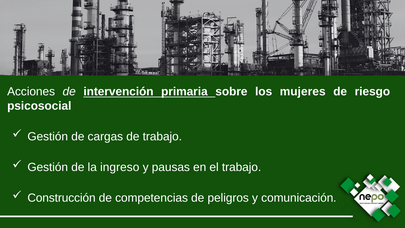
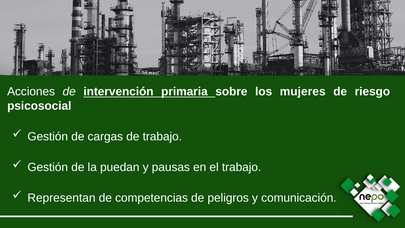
ingreso: ingreso -> puedan (120, 167)
Construcción: Construcción -> Representan (61, 198)
